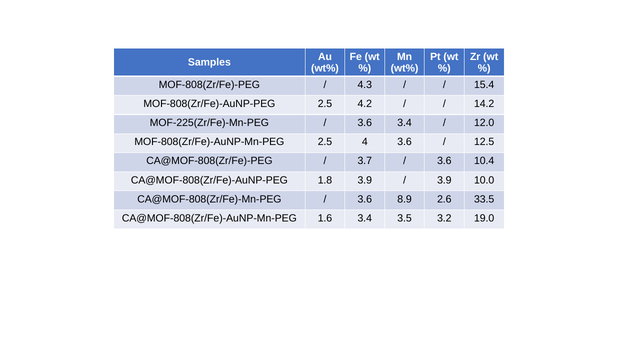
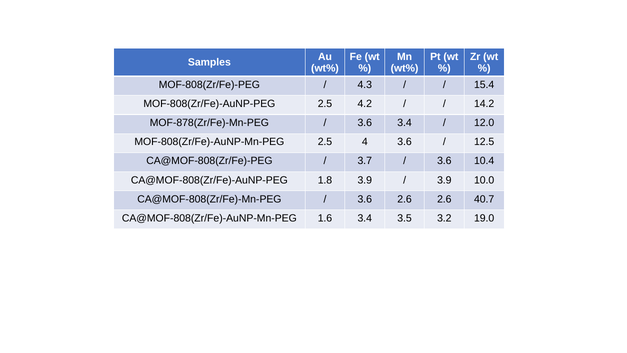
MOF-225(Zr/Fe)-Mn-PEG: MOF-225(Zr/Fe)-Mn-PEG -> MOF-878(Zr/Fe)-Mn-PEG (209, 123)
3.6 8.9: 8.9 -> 2.6 (405, 199)
33.5: 33.5 -> 40.7 (484, 199)
